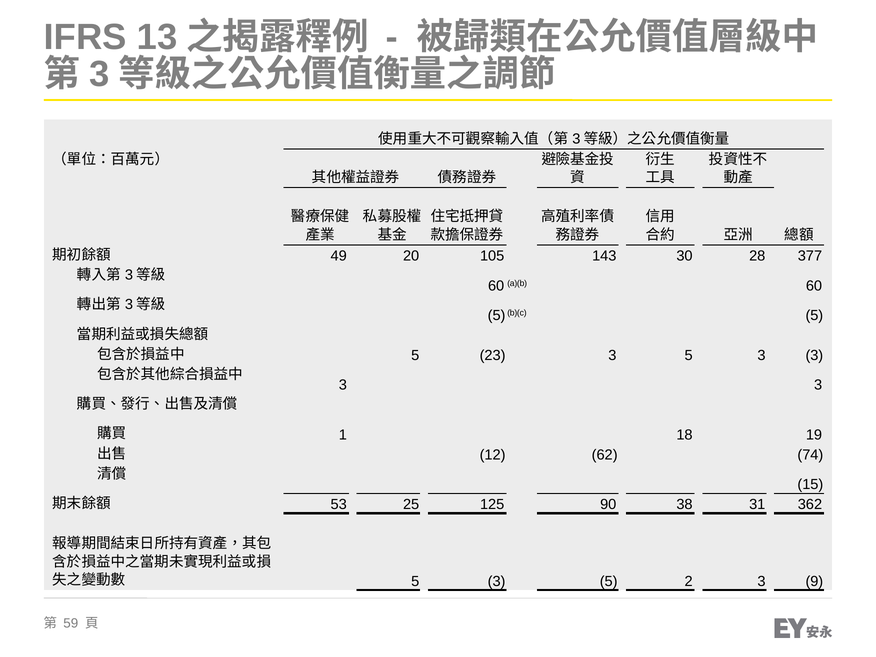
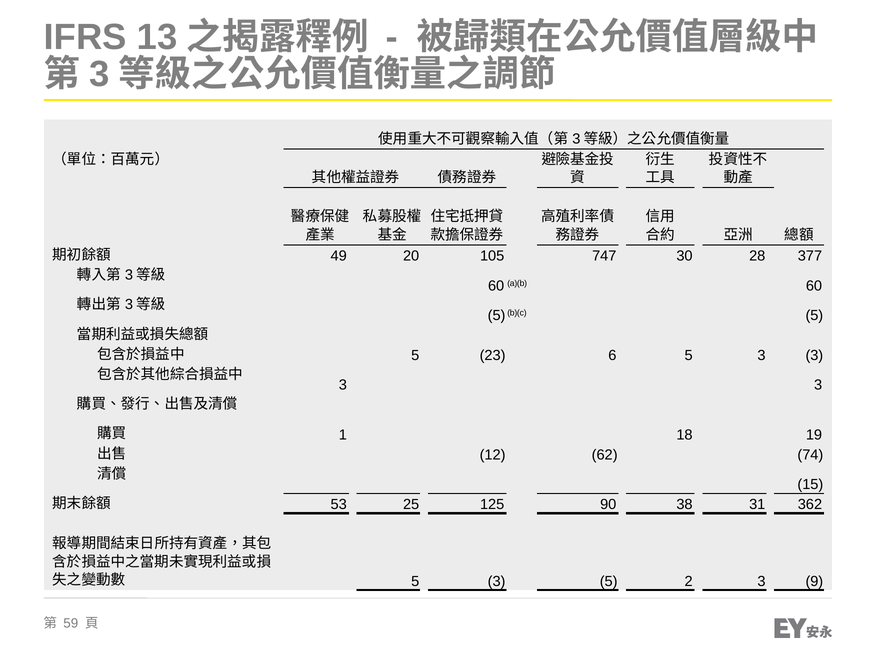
143: 143 -> 747 (604, 256)
23 3: 3 -> 6 (612, 356)
